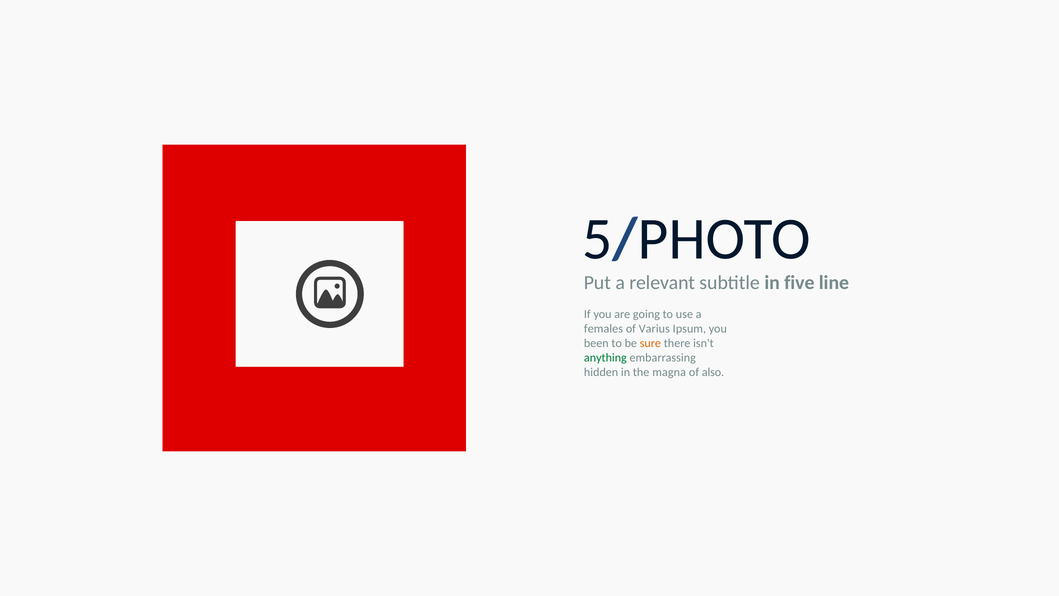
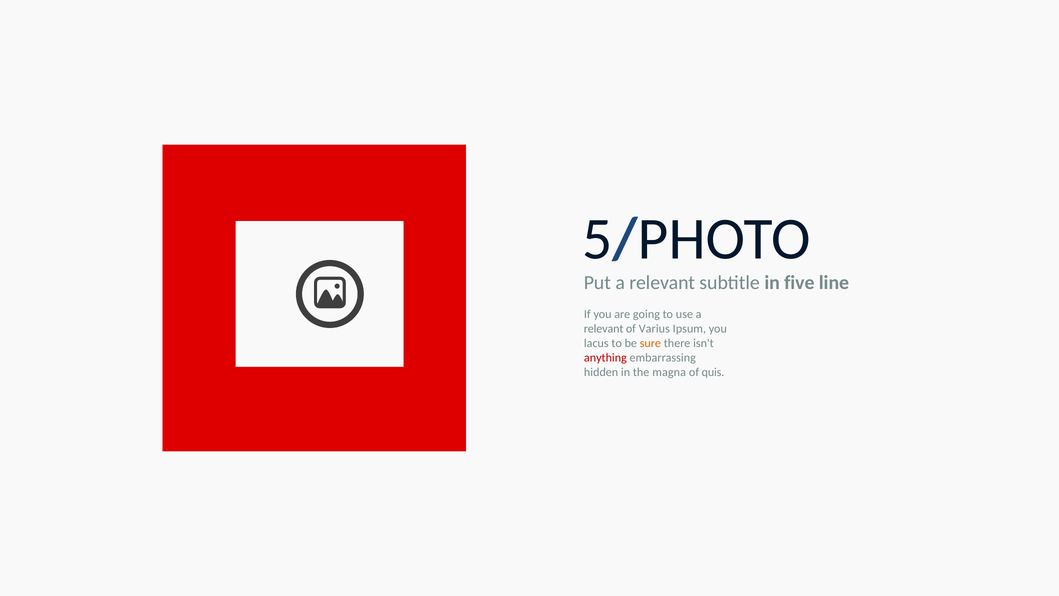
females: females -> relevant (604, 328)
been: been -> lacus (596, 343)
anything colour: green -> red (605, 358)
also: also -> quis (713, 372)
